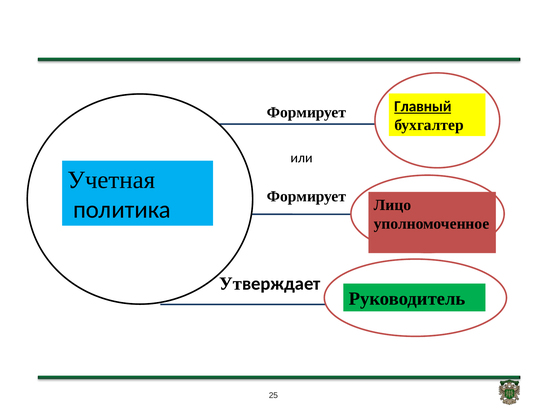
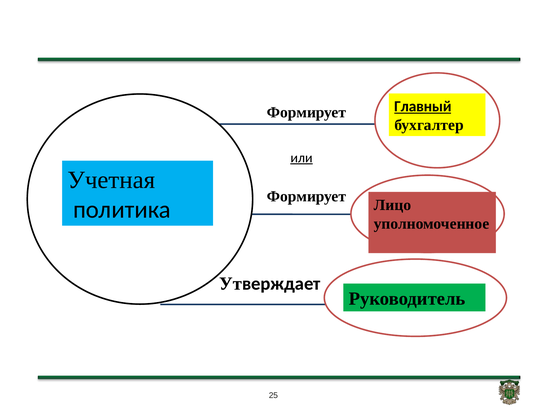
или underline: none -> present (302, 158)
